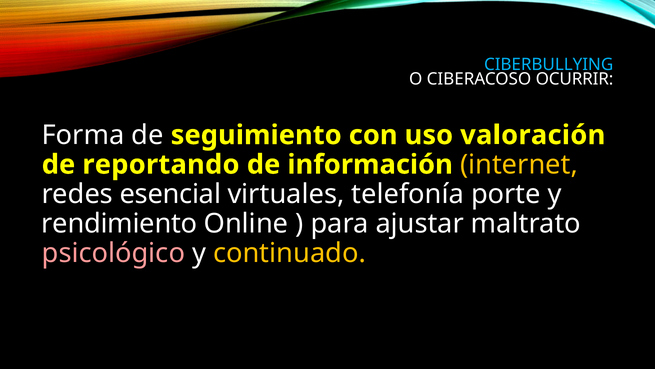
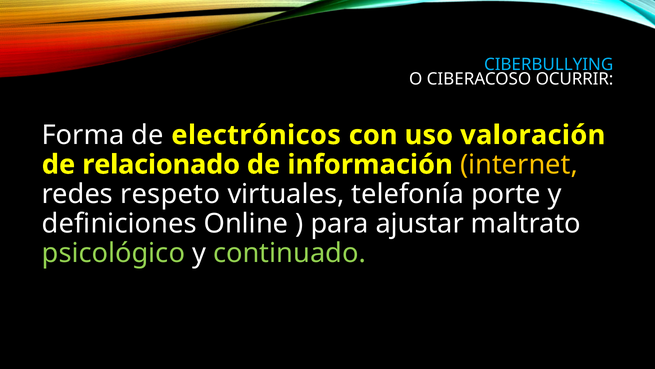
seguimiento: seguimiento -> electrónicos (256, 135)
reportando: reportando -> relacionado (161, 164)
esencial: esencial -> respeto (170, 194)
rendimiento: rendimiento -> definiciones (119, 223)
psicológico colour: pink -> light green (113, 253)
continuado colour: yellow -> light green (289, 253)
